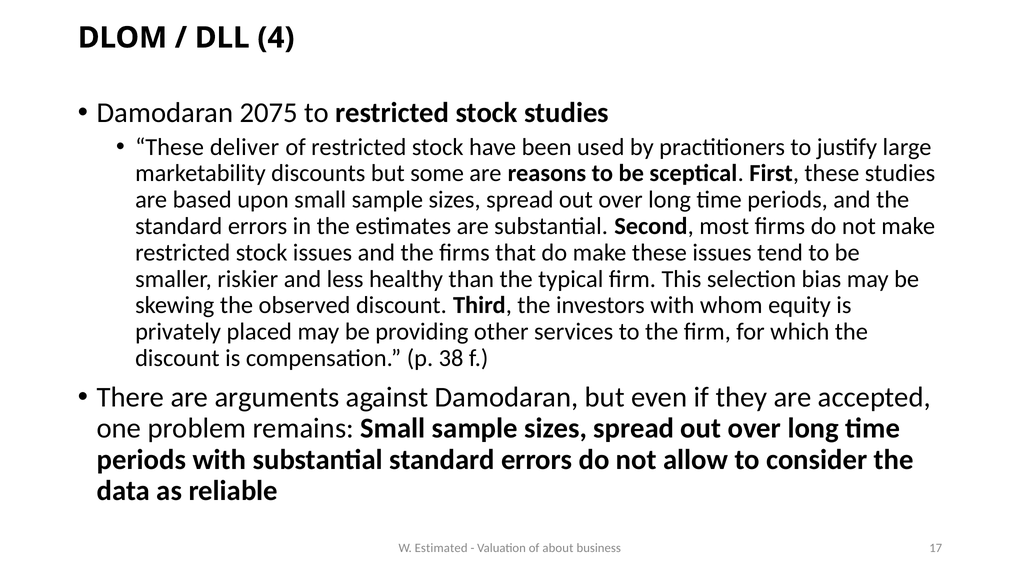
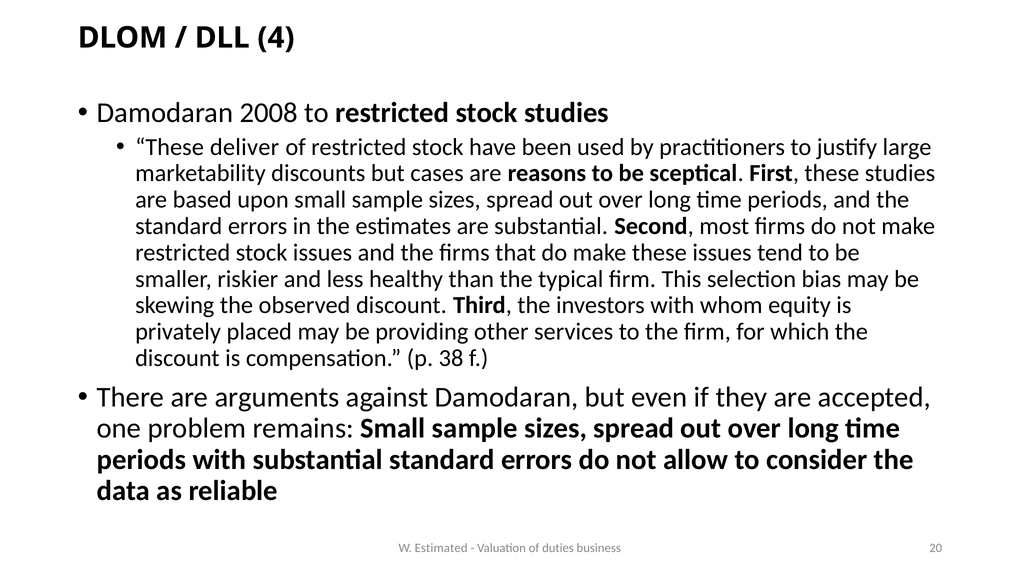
2075: 2075 -> 2008 (269, 113)
some: some -> cases (437, 173)
about: about -> duties (558, 548)
17: 17 -> 20 (936, 548)
